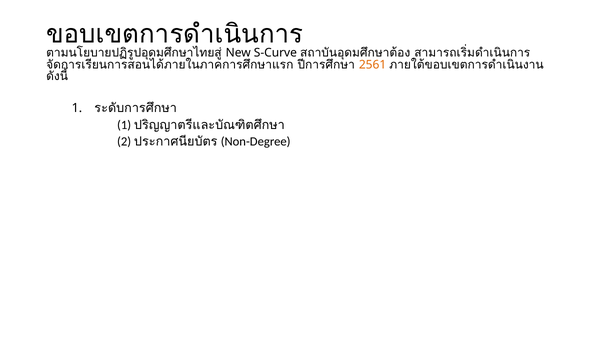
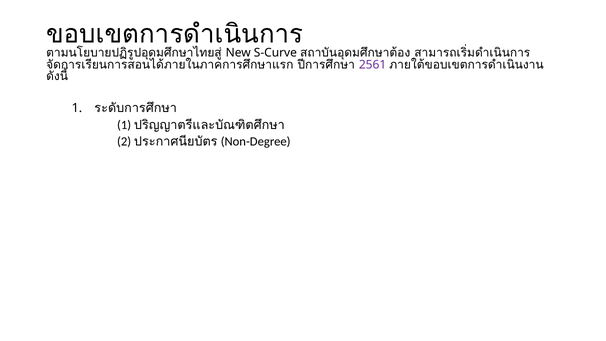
2561 colour: orange -> purple (373, 65)
